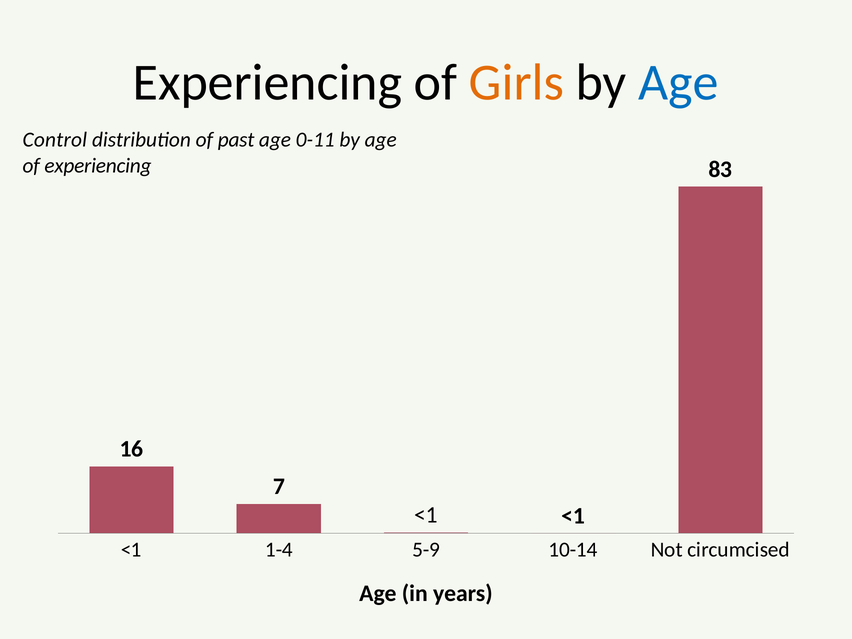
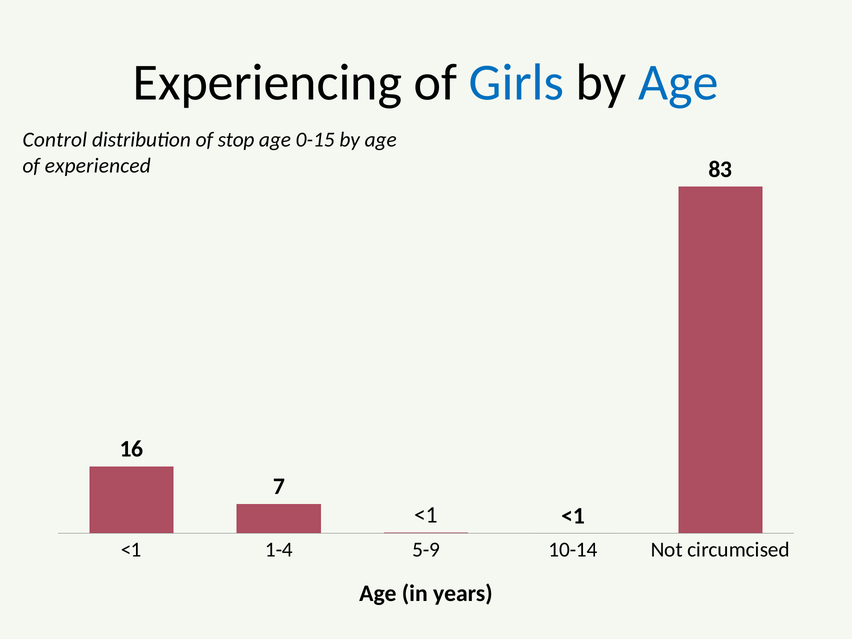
Girls colour: orange -> blue (516, 82)
past: past -> stop (236, 140)
0-11: 0-11 -> 0-15 (315, 140)
of experiencing: experiencing -> experienced (98, 166)
